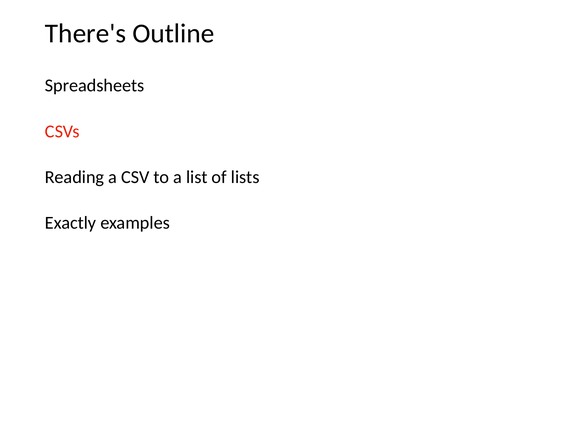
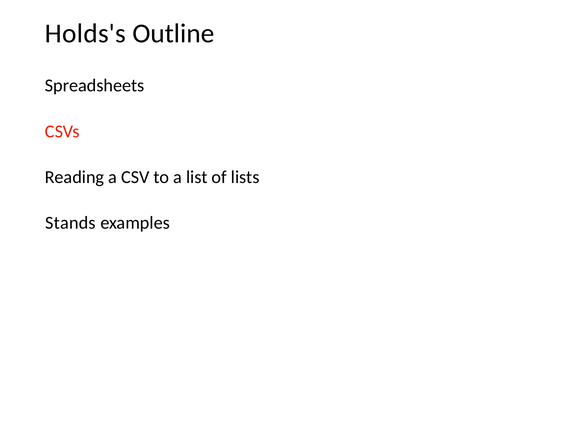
There's: There's -> Holds's (85, 34)
Exactly: Exactly -> Stands (70, 223)
